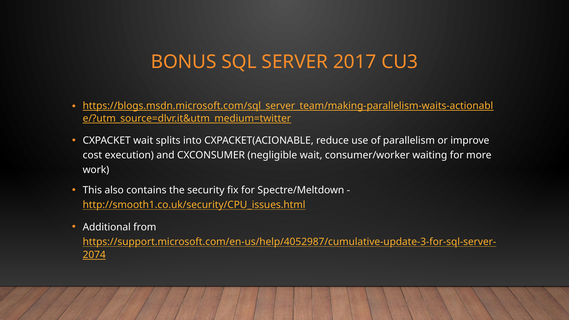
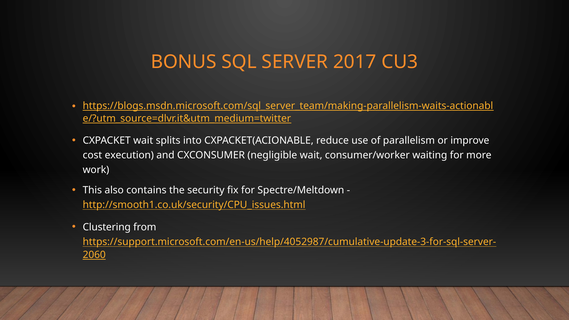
Additional: Additional -> Clustering (107, 227)
2074: 2074 -> 2060 (94, 255)
